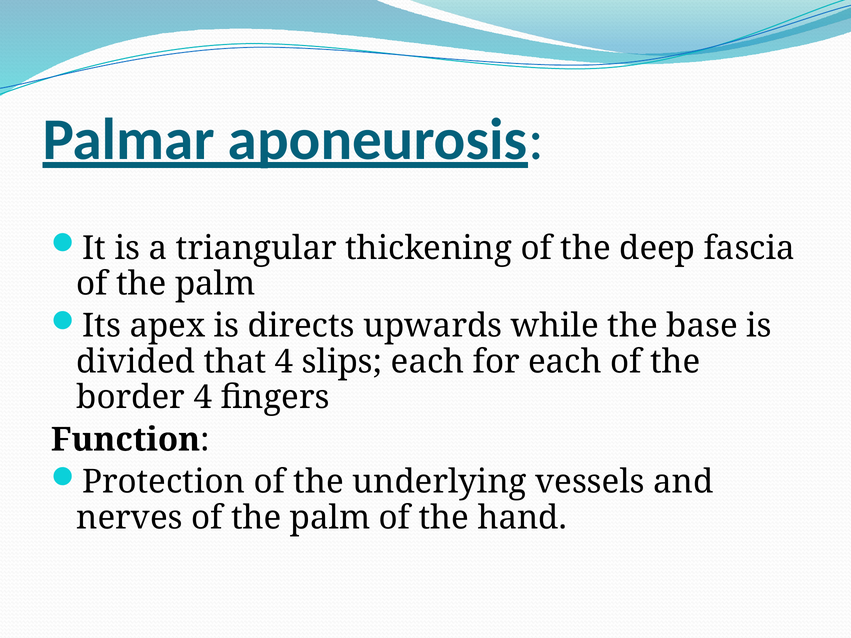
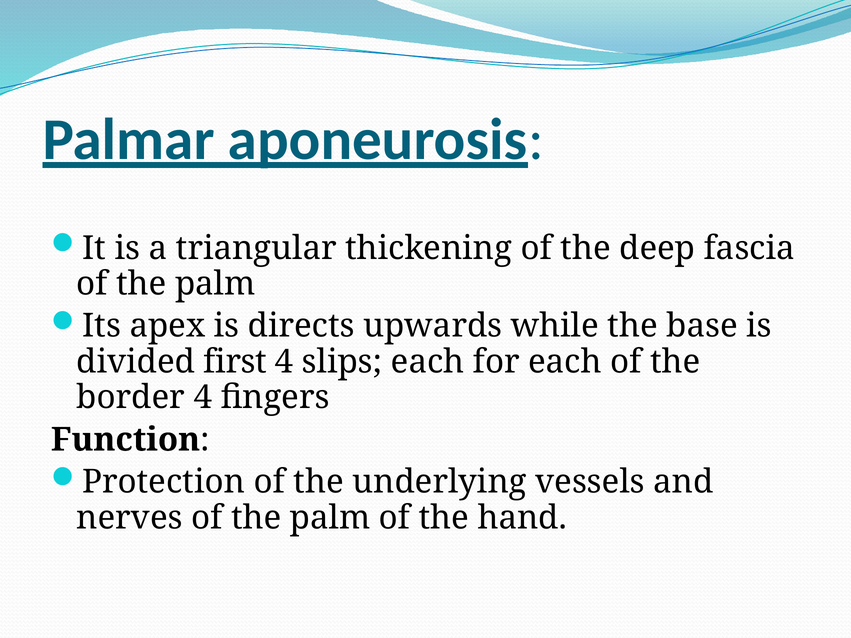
that: that -> first (235, 362)
